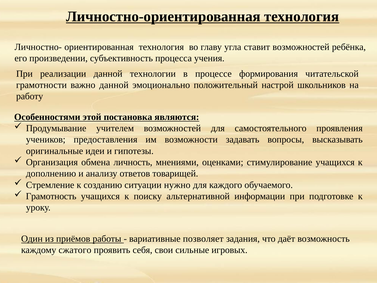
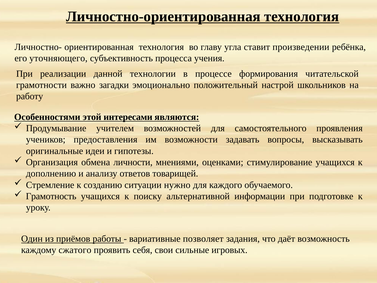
ставит возможностей: возможностей -> произведении (301, 47)
произведении: произведении -> уточняющего (58, 58)
важно данной: данной -> загадки (114, 85)
постановка: постановка -> интересами (128, 117)
личность: личность -> личности (133, 162)
